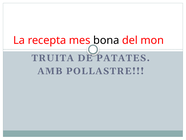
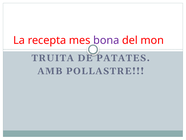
bona colour: black -> purple (106, 40)
